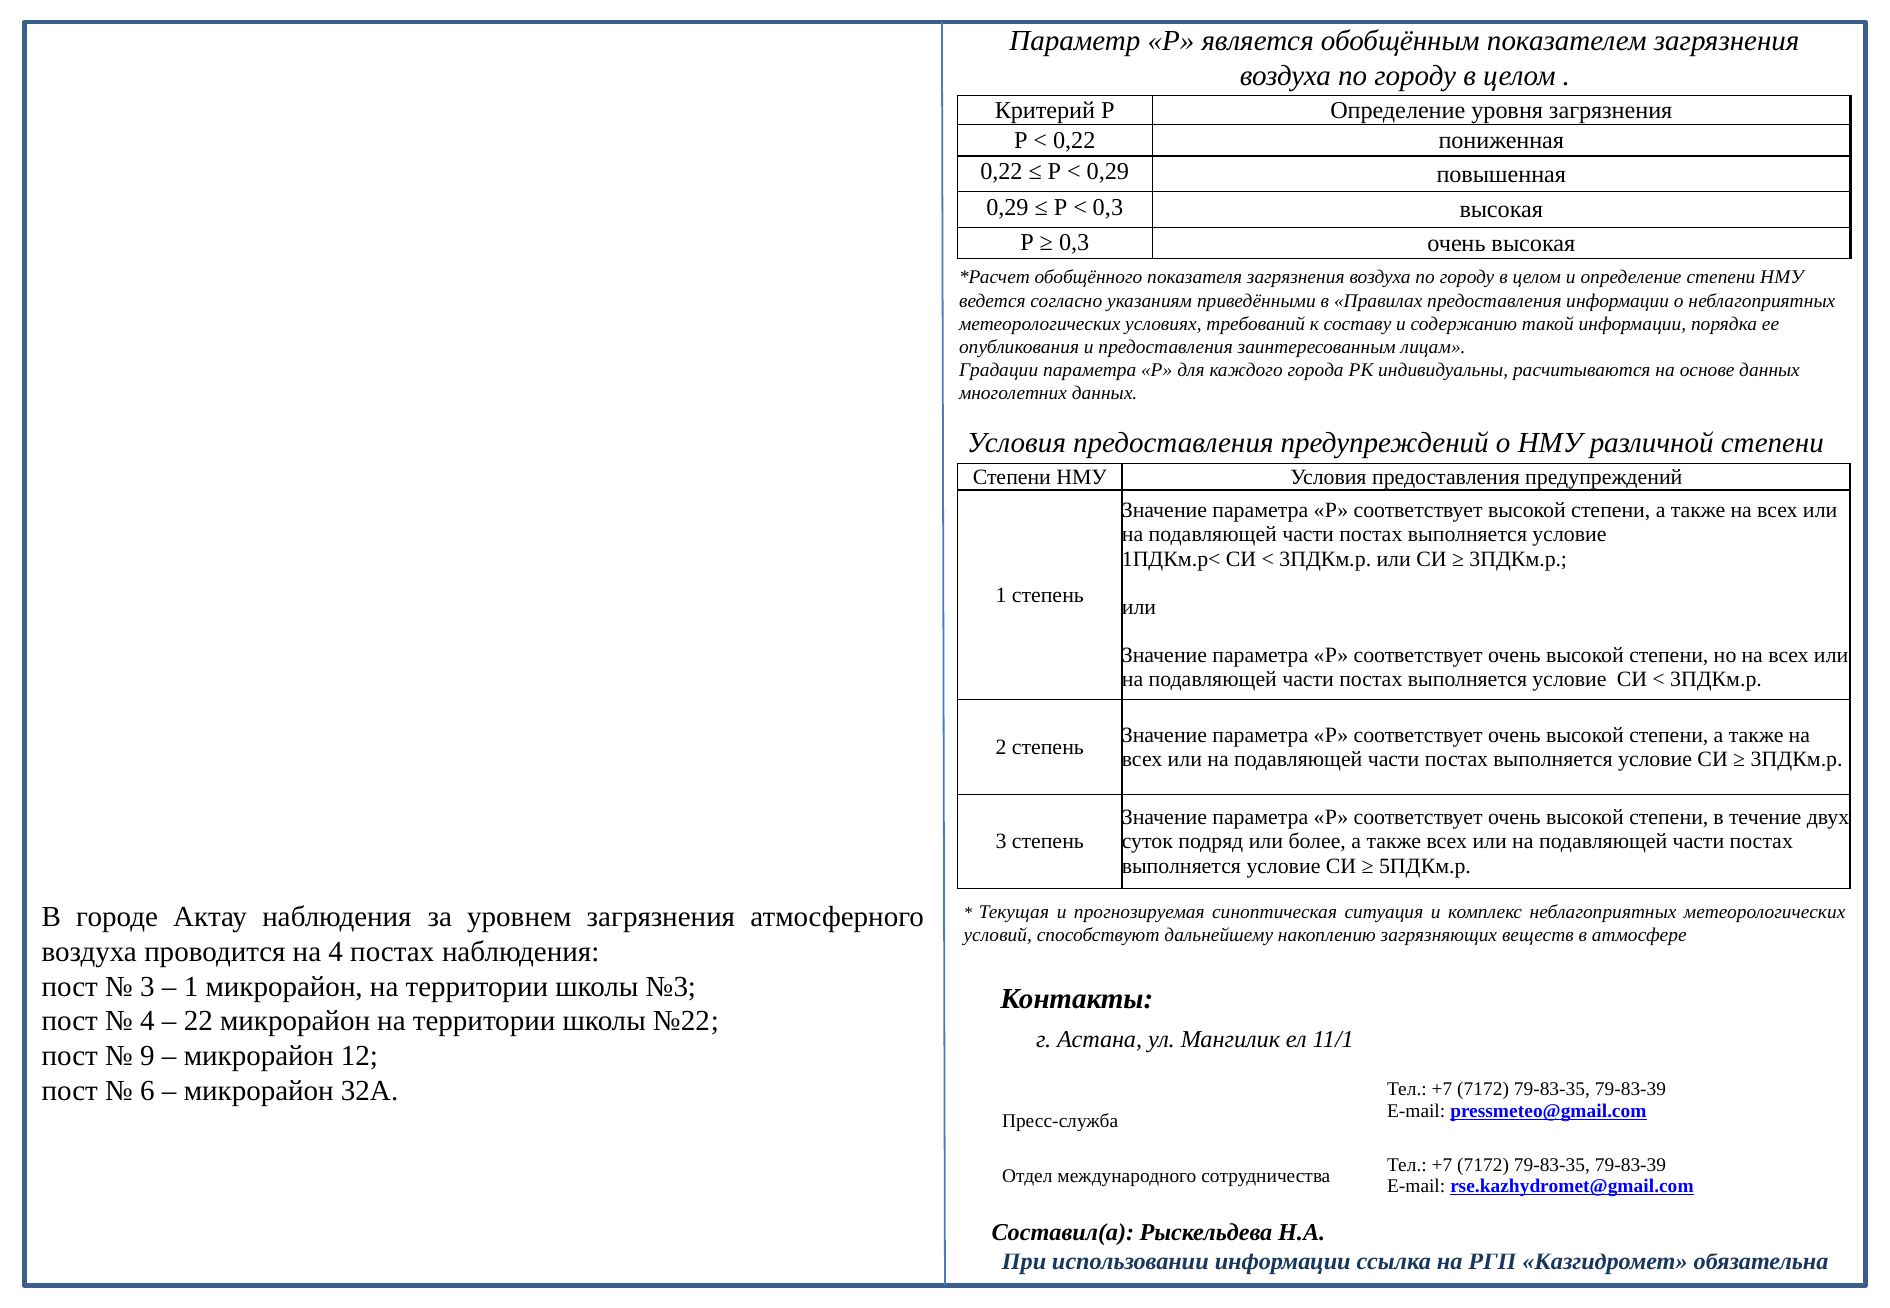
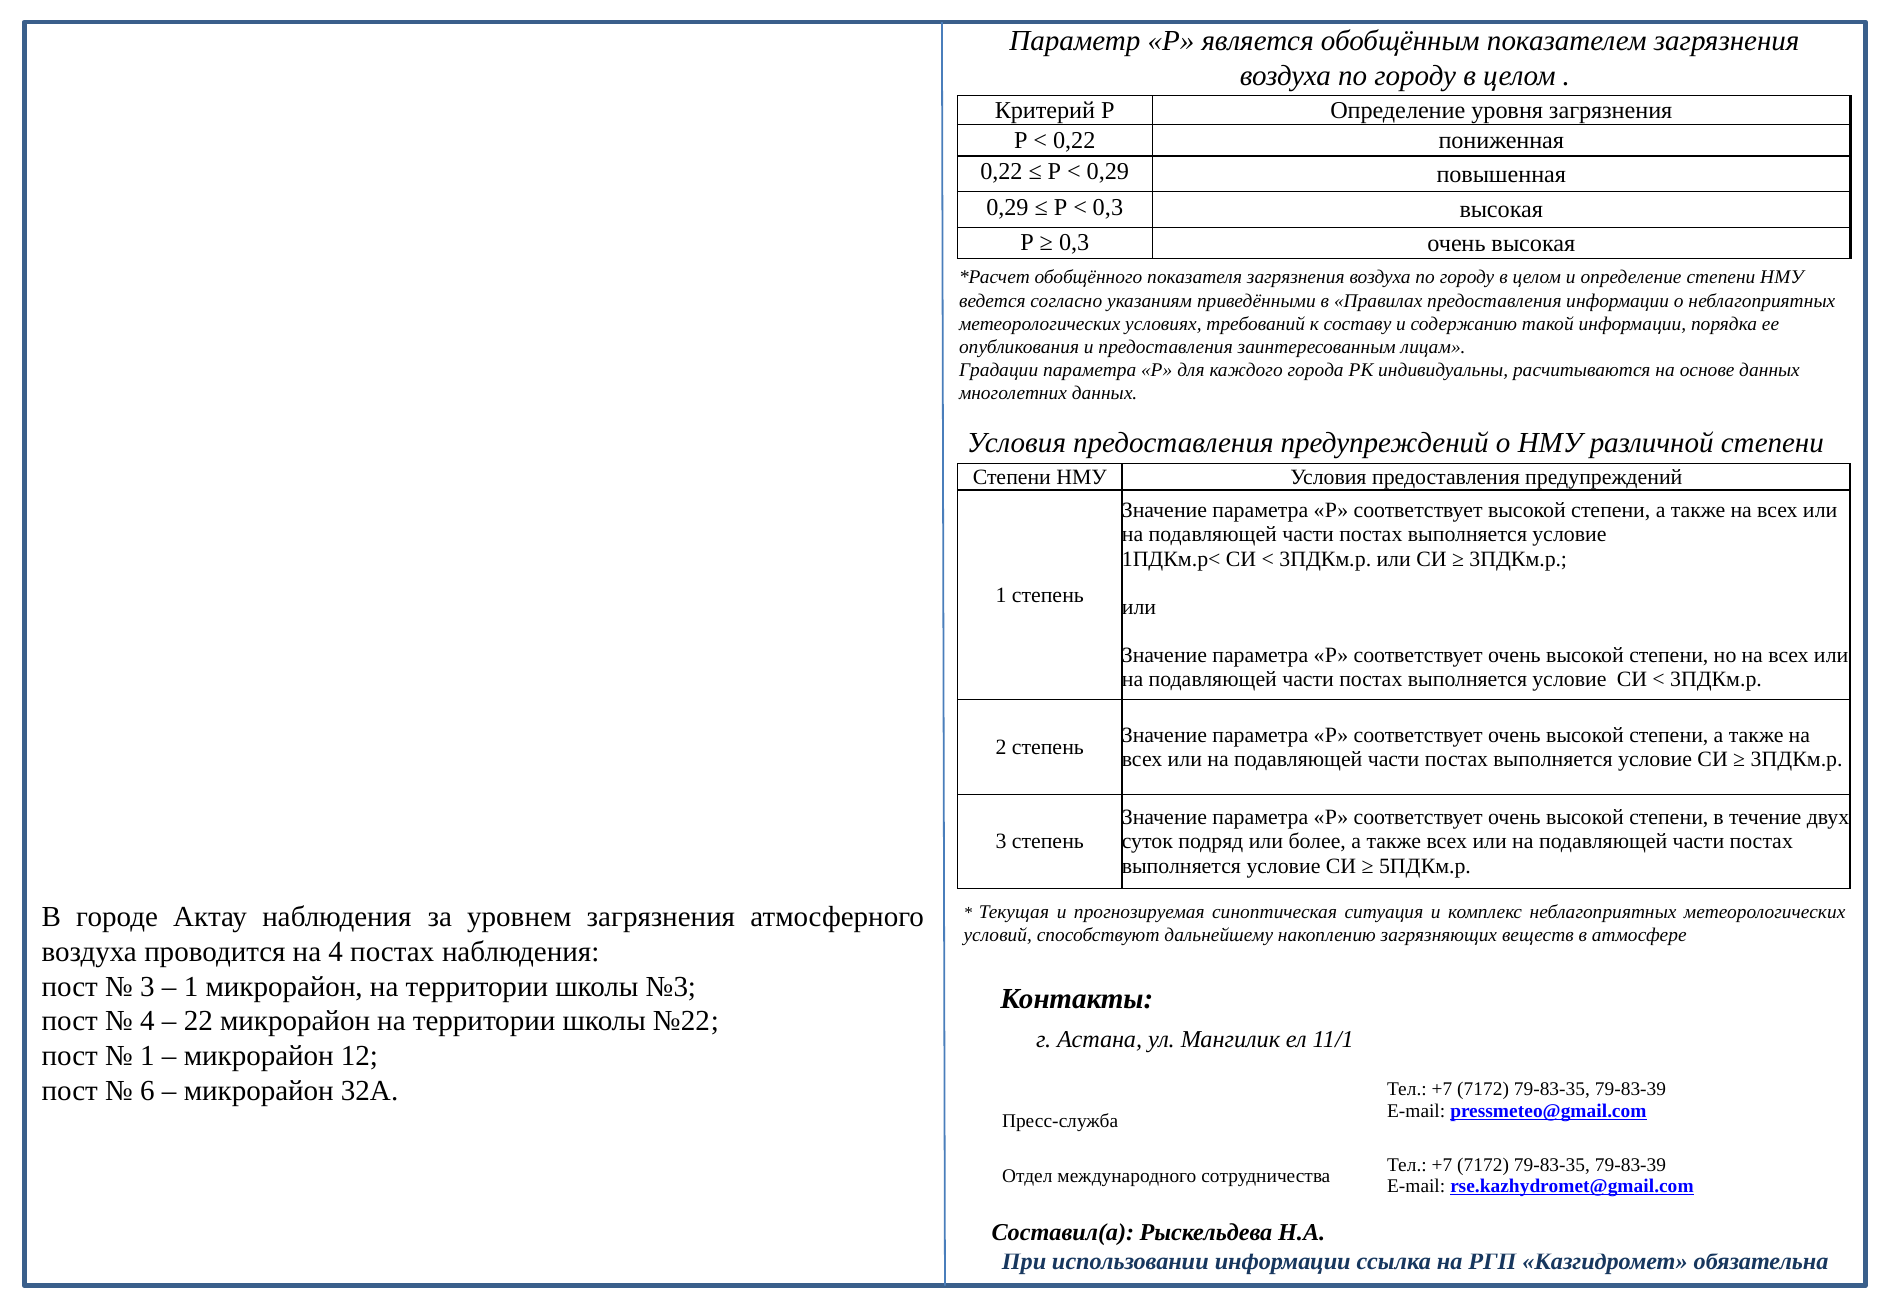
9: 9 -> 1 (147, 1057)
